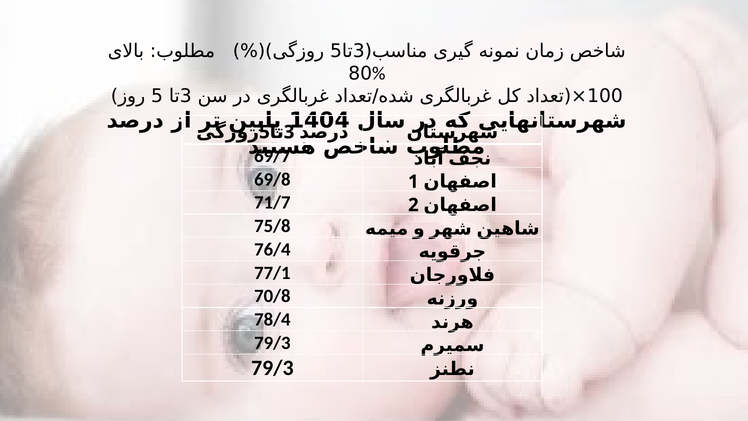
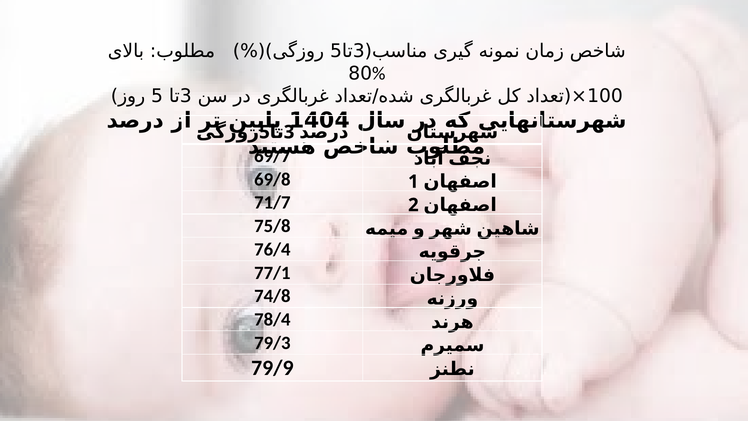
70/8: 70/8 -> 74/8 (272, 296)
79/3: 79/3 -> 79/9 (272, 368)
